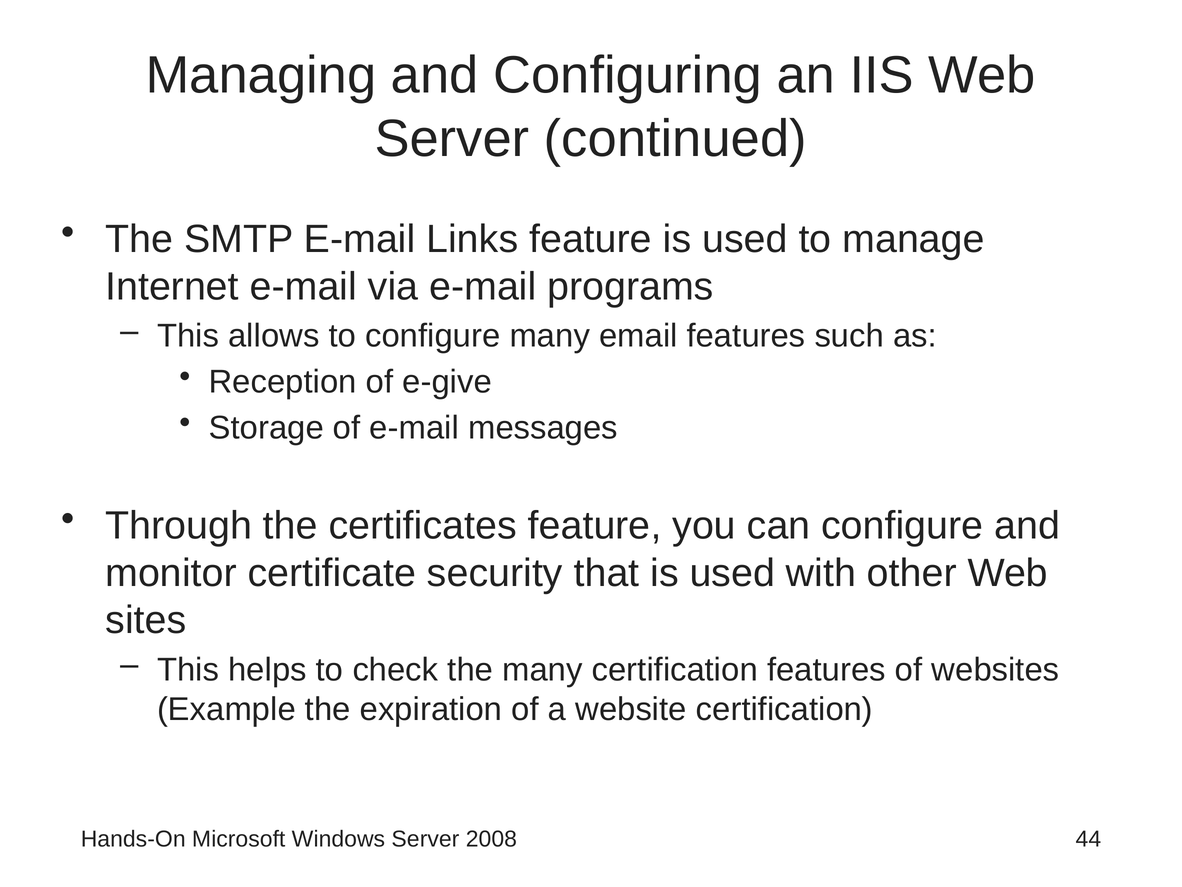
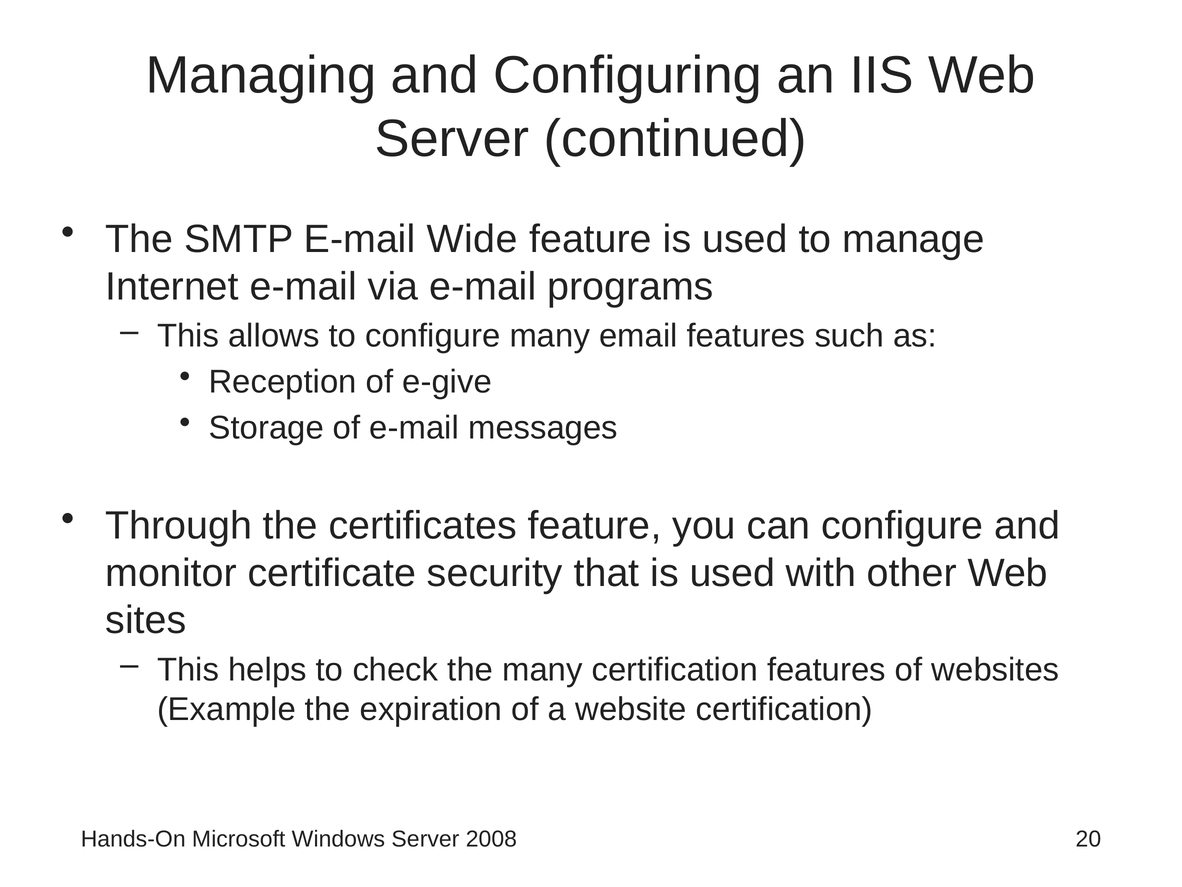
Links: Links -> Wide (472, 239)
44: 44 -> 20 (1088, 839)
